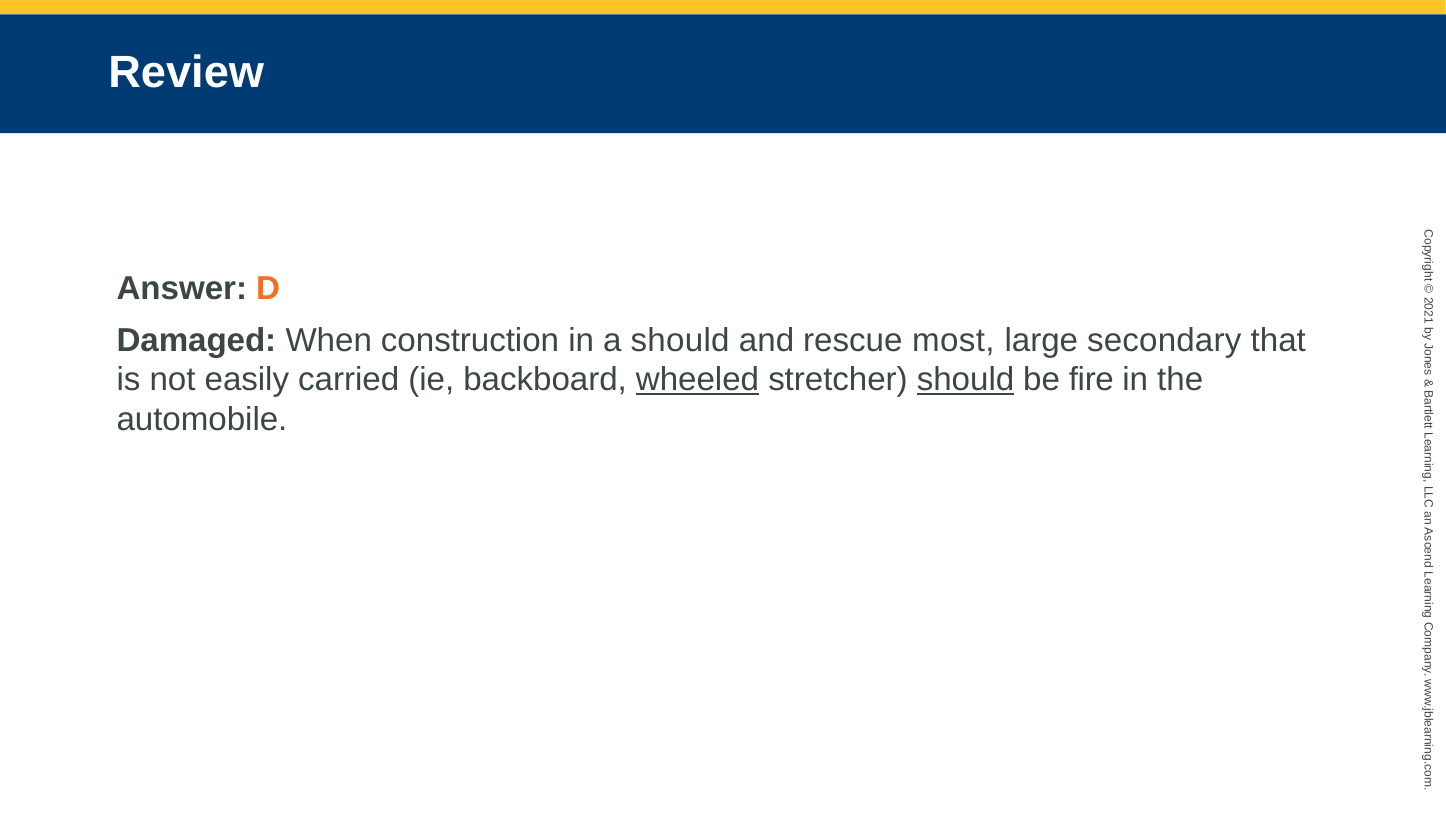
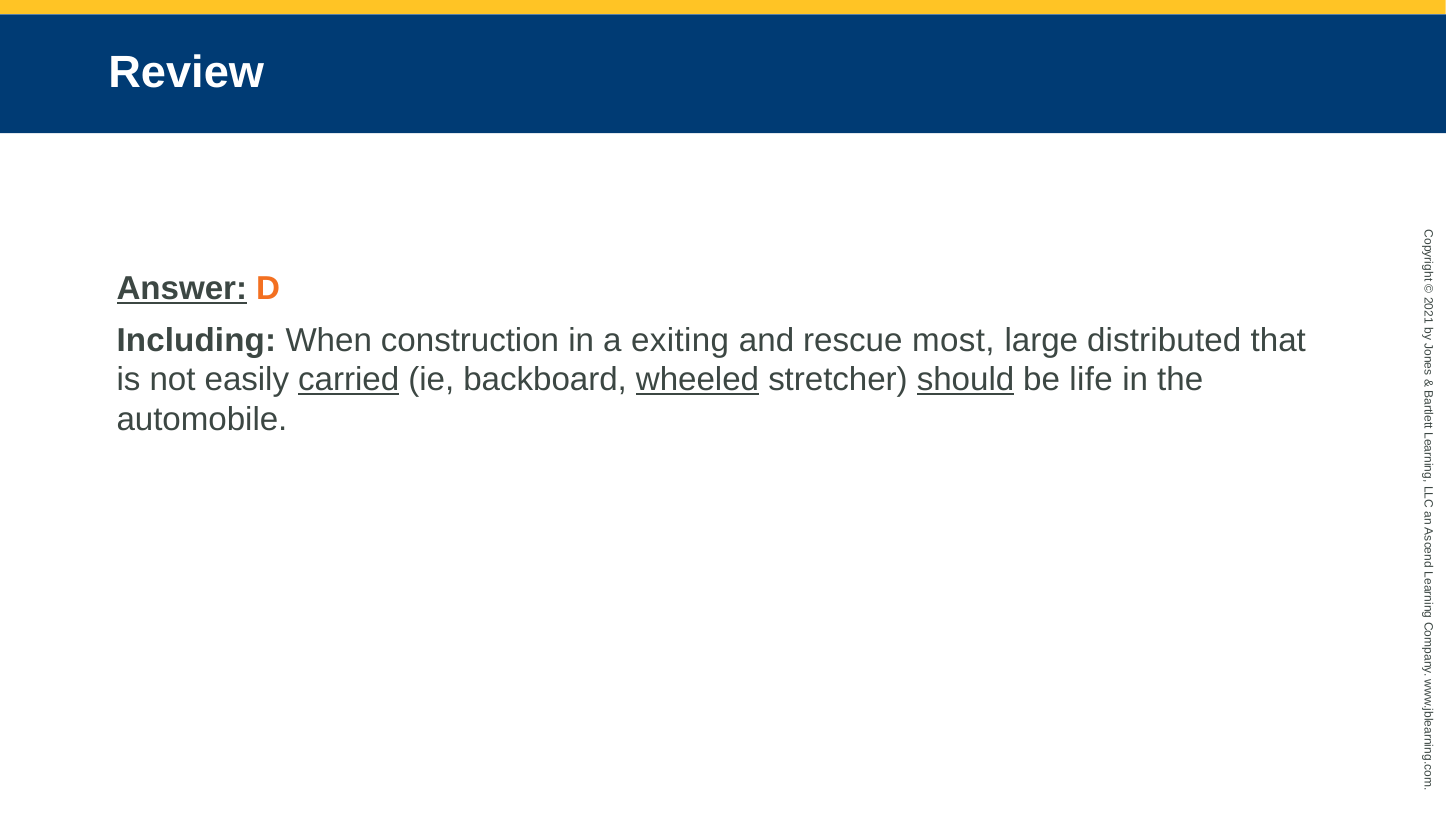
Answer underline: none -> present (182, 289)
Damaged: Damaged -> Including (196, 340)
a should: should -> exiting (680, 340)
secondary: secondary -> distributed (1164, 340)
carried underline: none -> present (349, 380)
fire: fire -> life (1091, 380)
